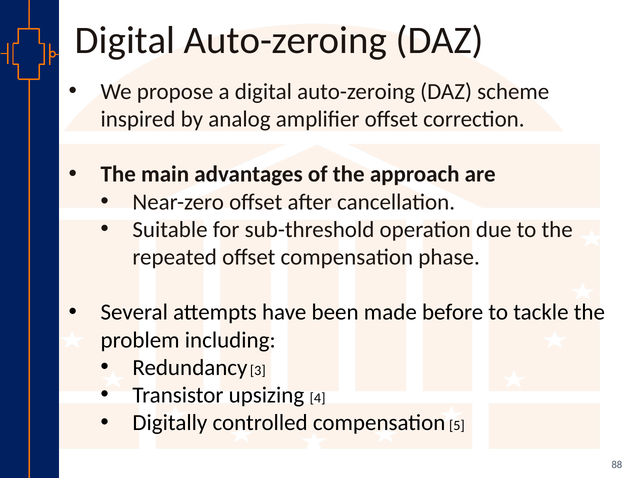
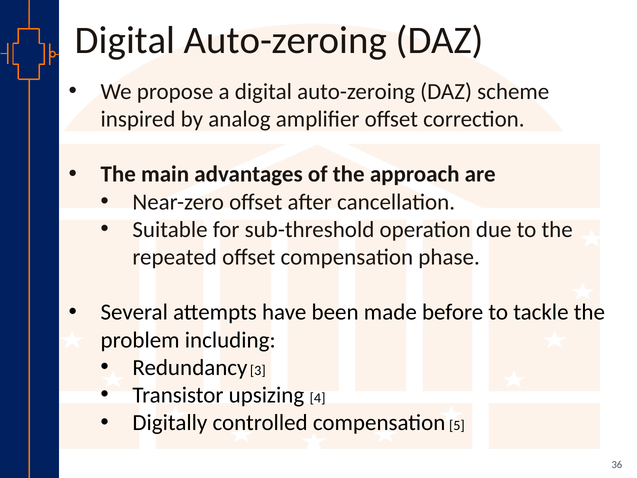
88: 88 -> 36 (617, 465)
